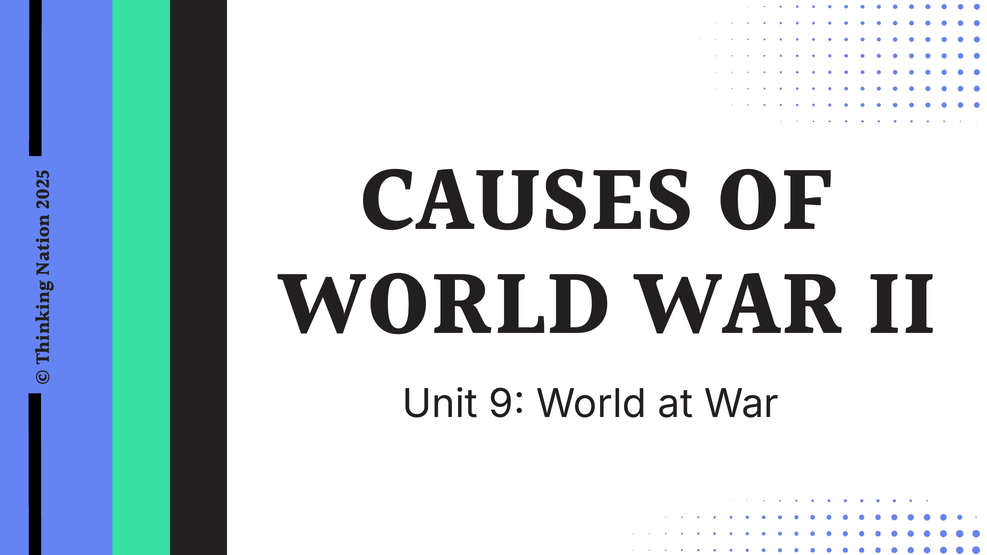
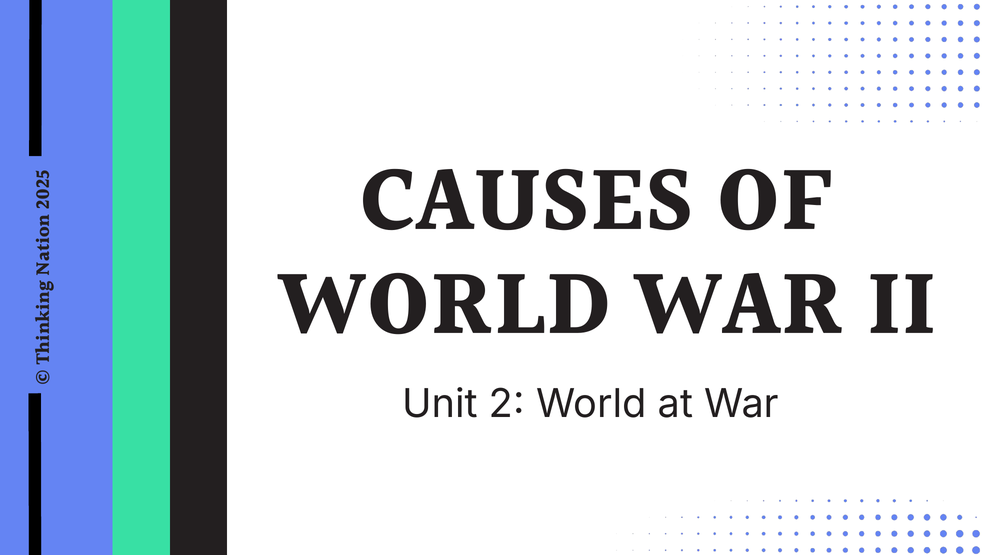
Unit 9: 9 -> 2 (507, 404)
